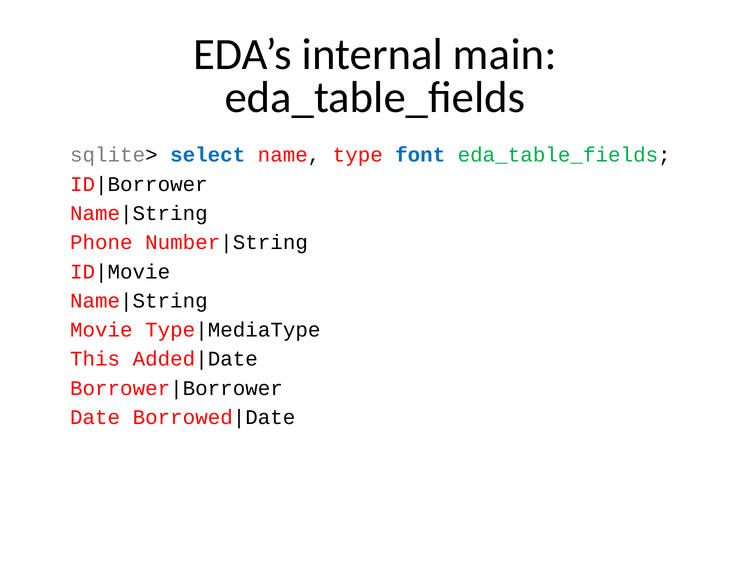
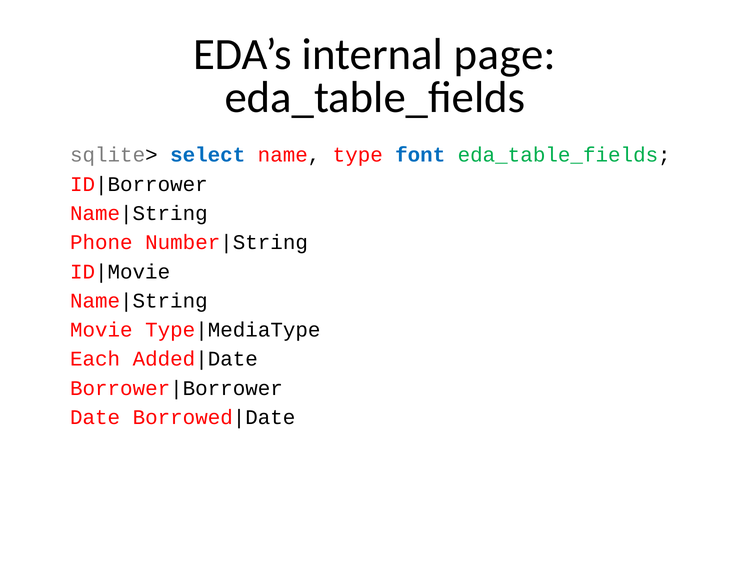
main: main -> page (505, 55)
This: This -> Each (95, 359)
